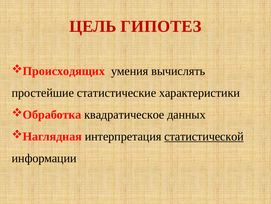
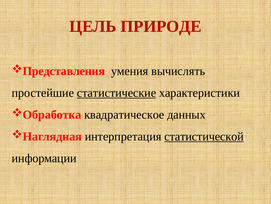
ГИПОТЕЗ: ГИПОТЕЗ -> ПРИРОДЕ (161, 26)
Происходящих: Происходящих -> Представления (64, 71)
статистические underline: none -> present (117, 93)
